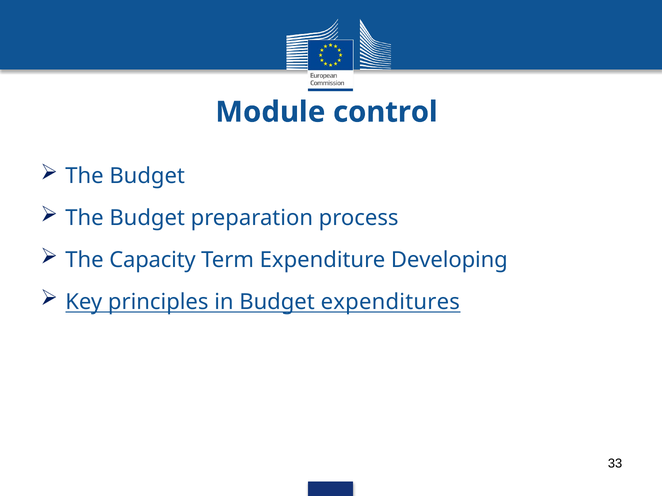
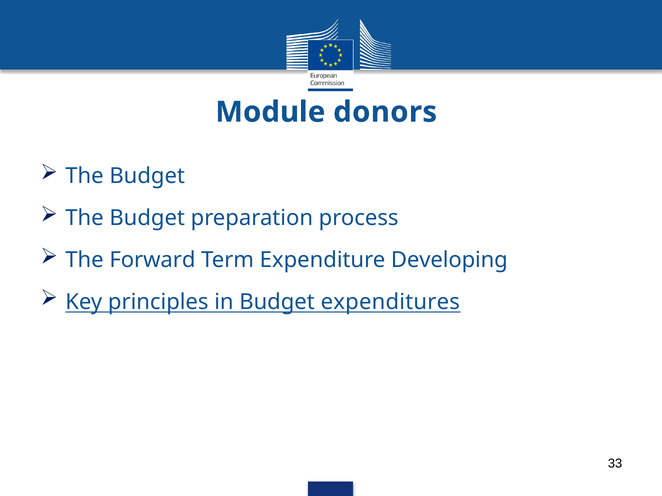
control: control -> donors (385, 112)
Capacity: Capacity -> Forward (152, 260)
